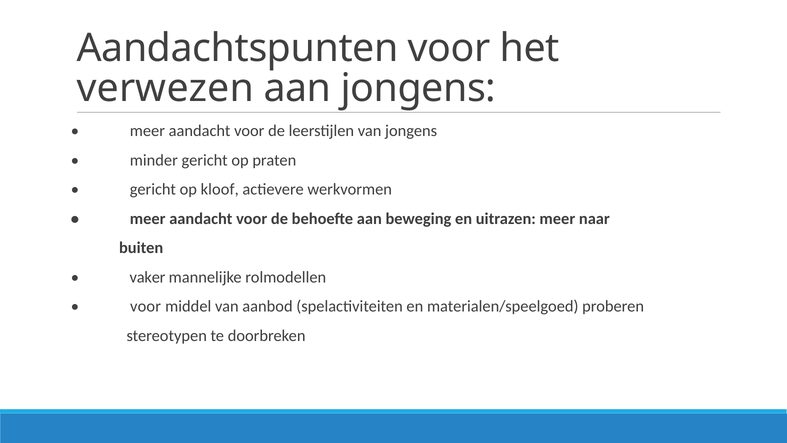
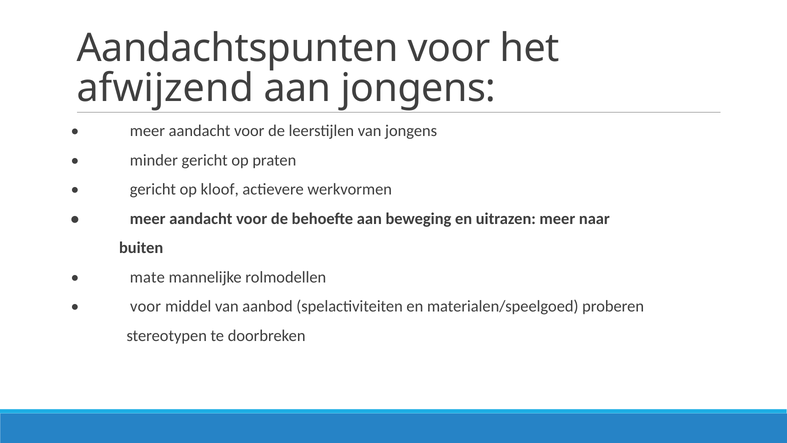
verwezen: verwezen -> afwijzend (165, 88)
vaker: vaker -> mate (147, 277)
